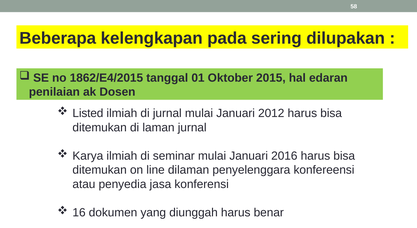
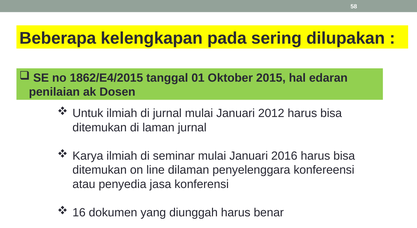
Listed: Listed -> Untuk (88, 113)
